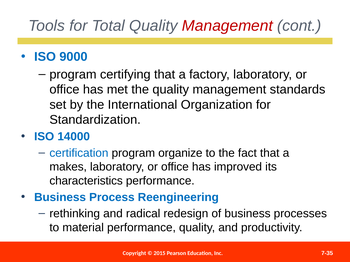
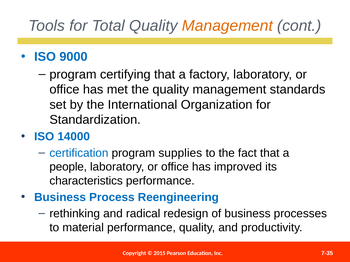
Management colour: red -> orange (227, 26)
organize: organize -> supplies (180, 153)
makes: makes -> people (68, 167)
